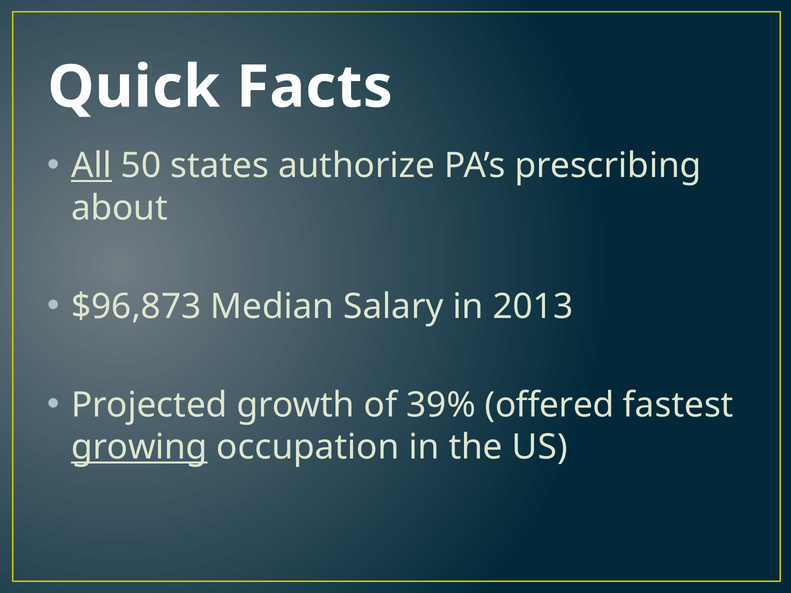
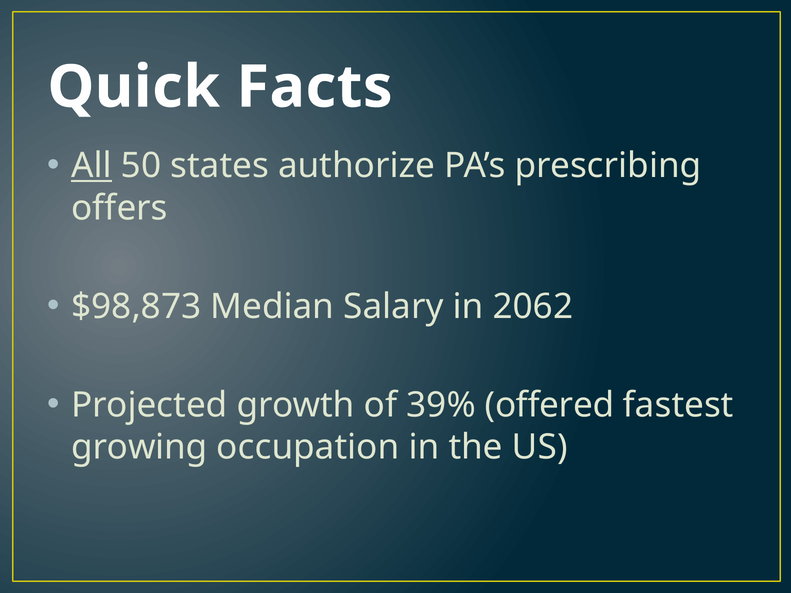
about: about -> offers (119, 208)
$96,873: $96,873 -> $98,873 (136, 307)
2013: 2013 -> 2062 (533, 307)
growing underline: present -> none (139, 447)
